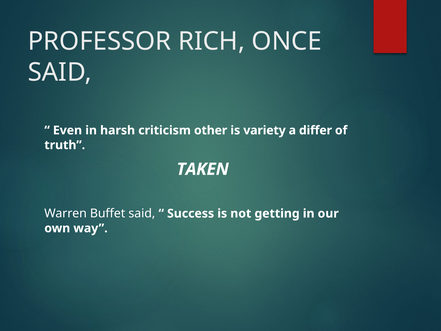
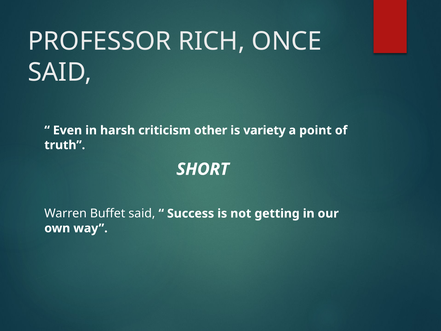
differ: differ -> point (315, 130)
TAKEN: TAKEN -> SHORT (203, 169)
